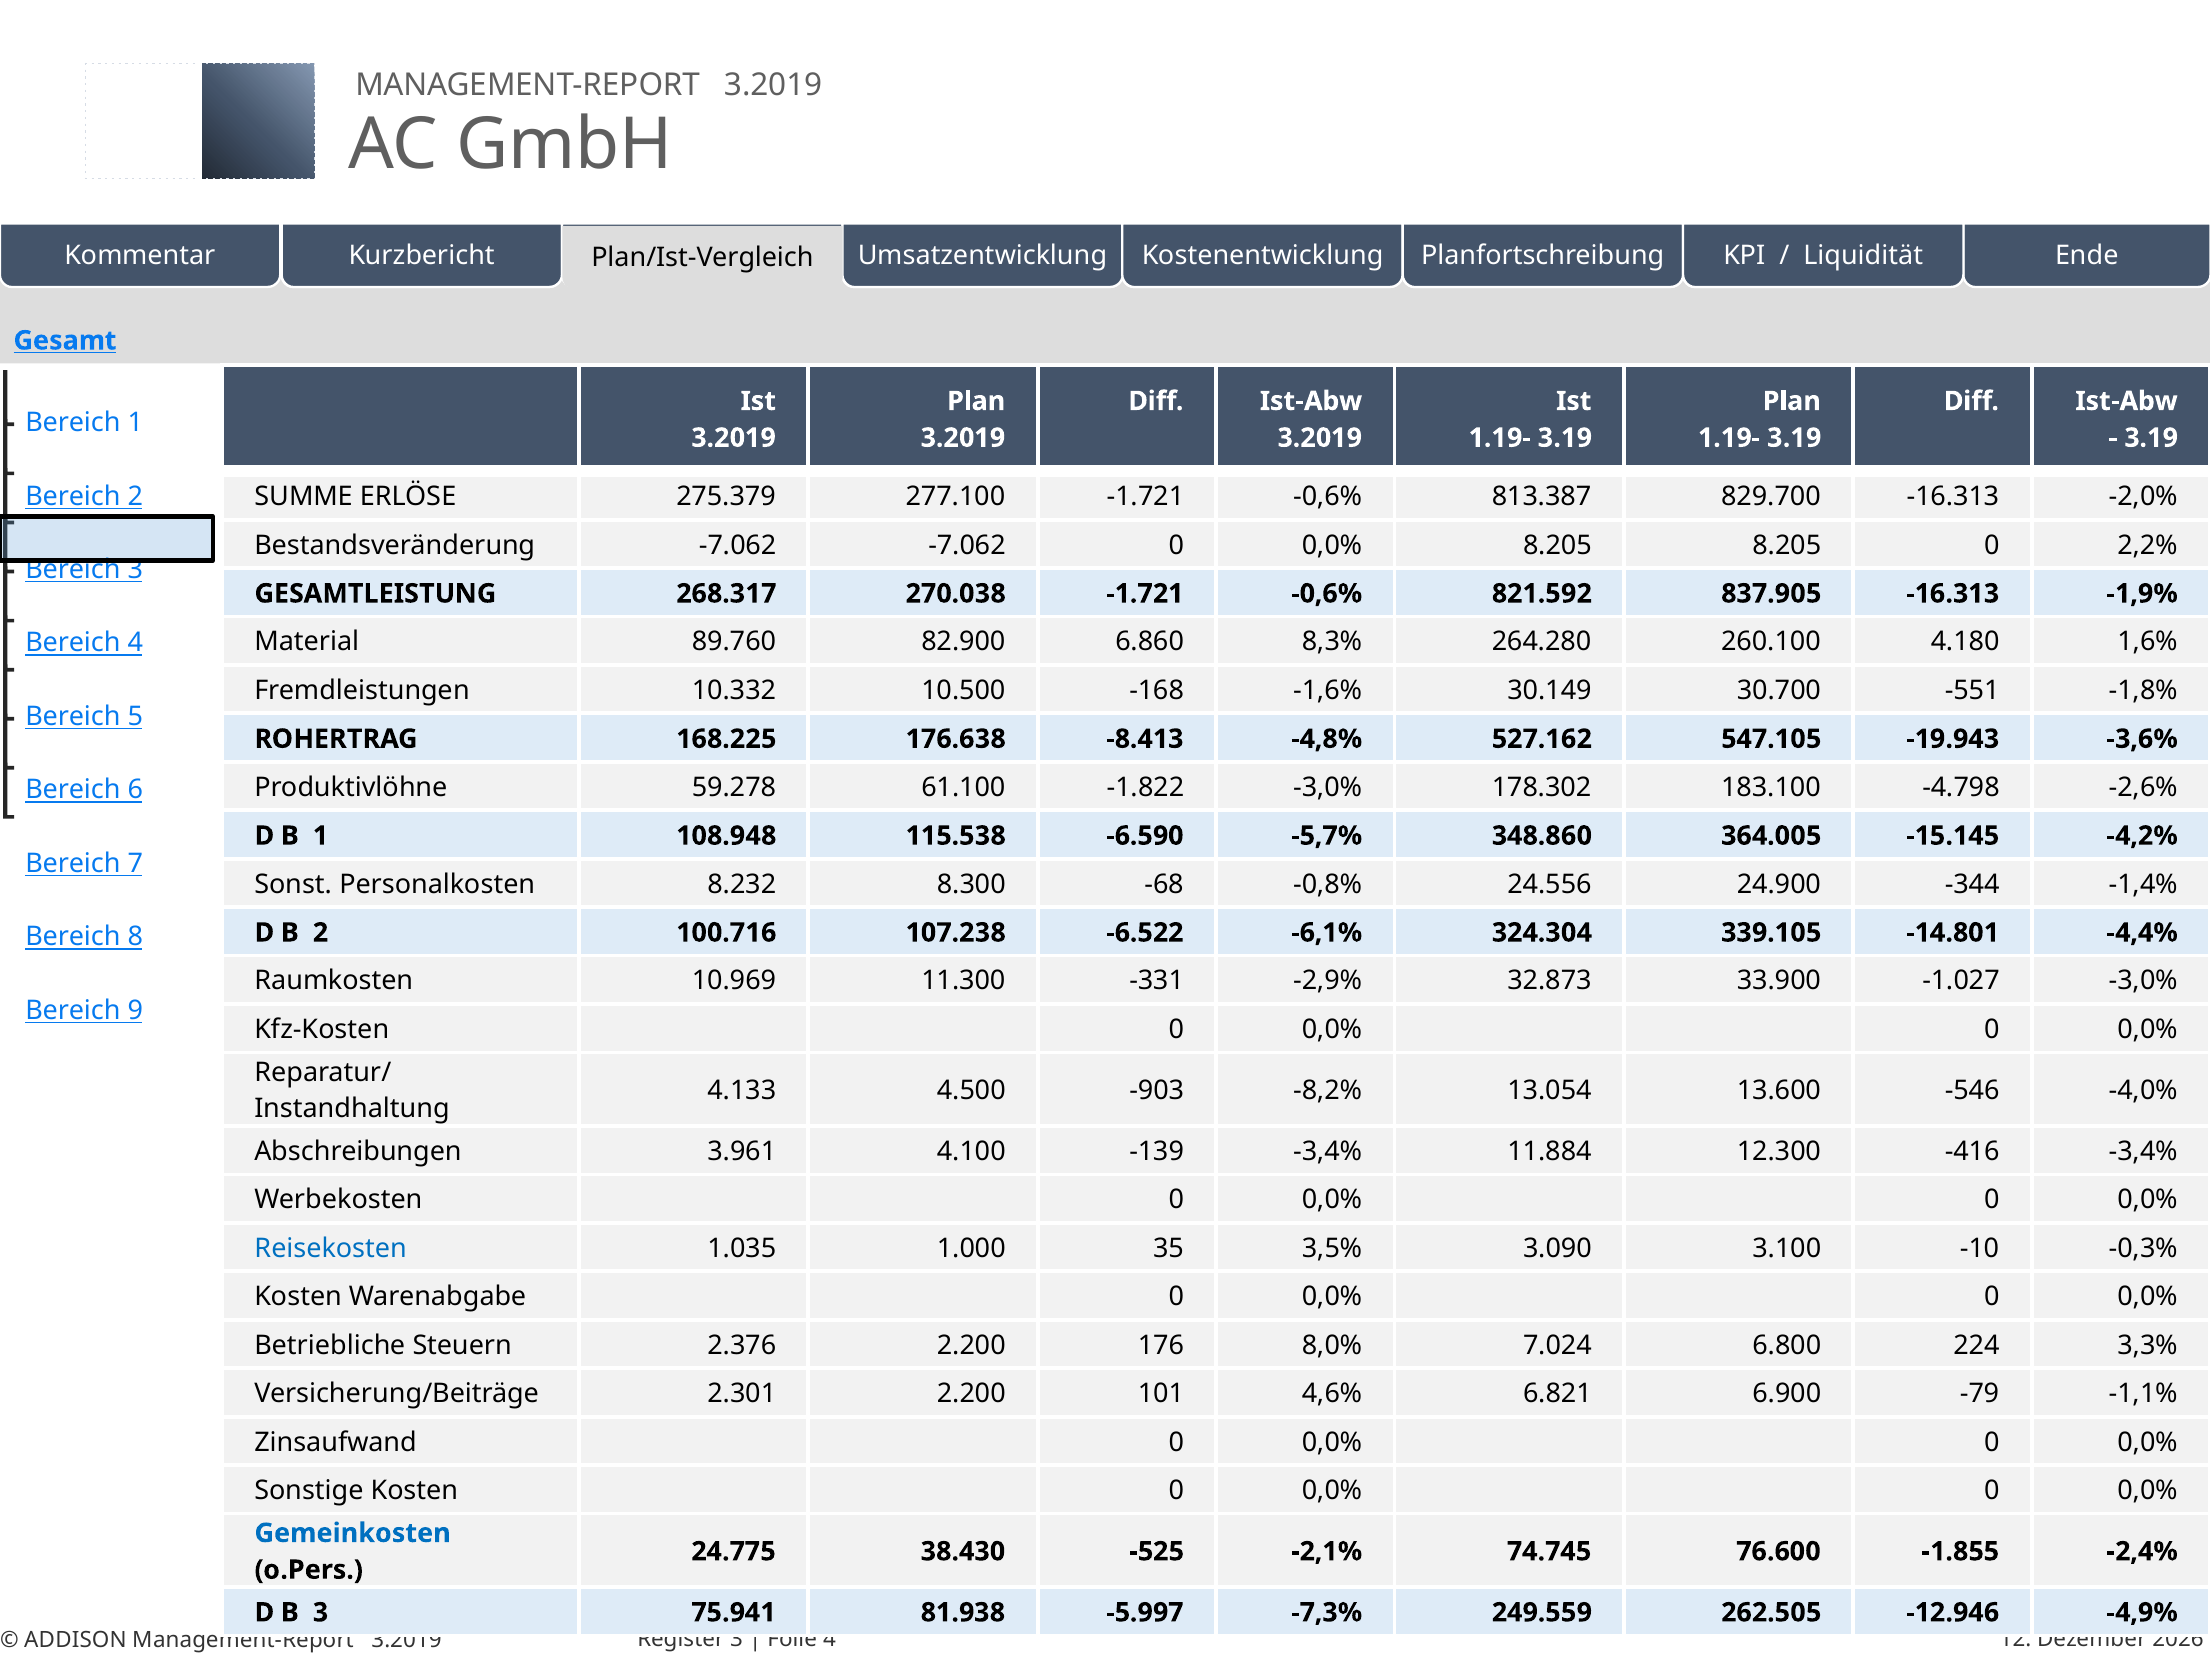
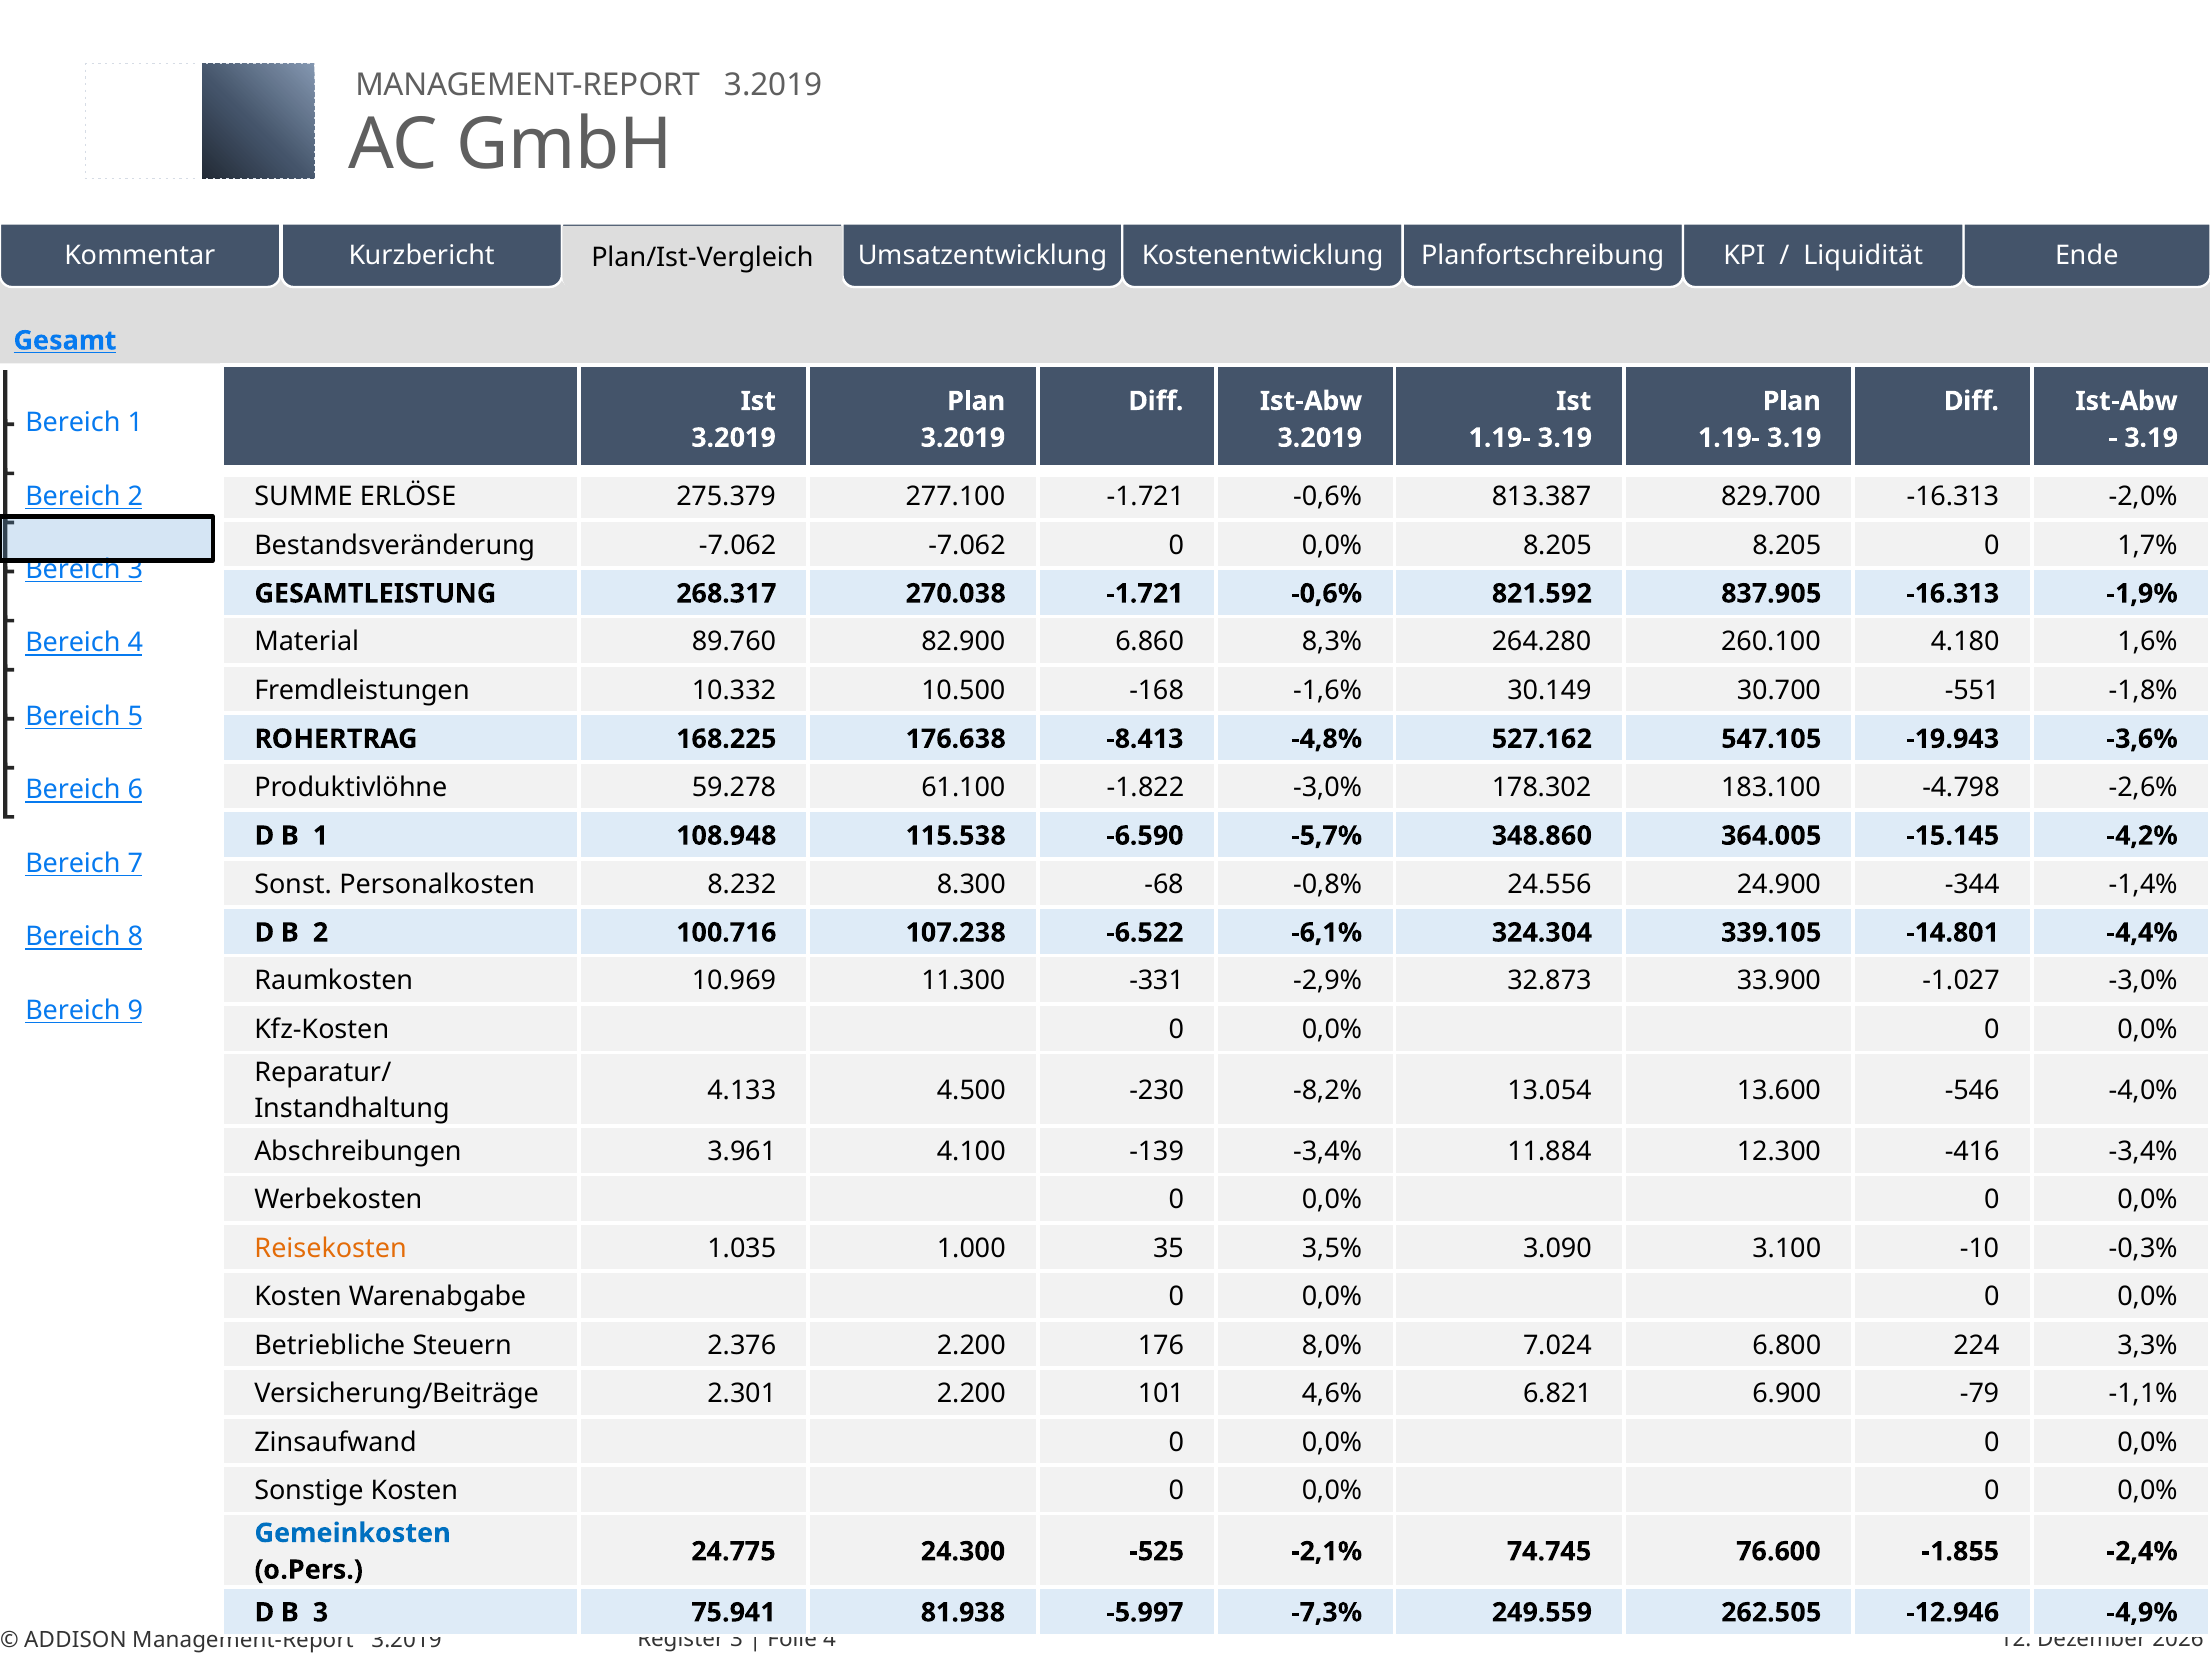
2,2%: 2,2% -> 1,7% (2148, 545)
-903: -903 -> -230 (1157, 1090)
Reisekosten colour: blue -> orange (331, 1248)
38.430: 38.430 -> 24.300 (963, 1551)
